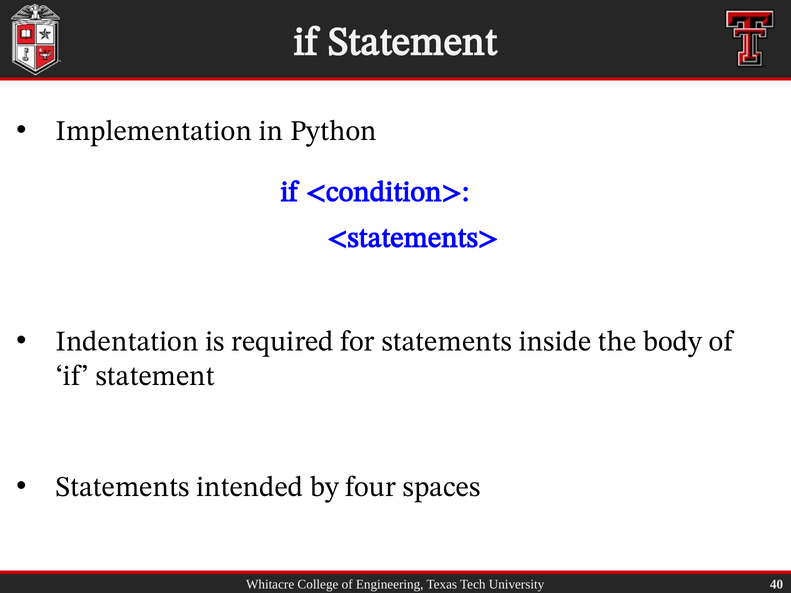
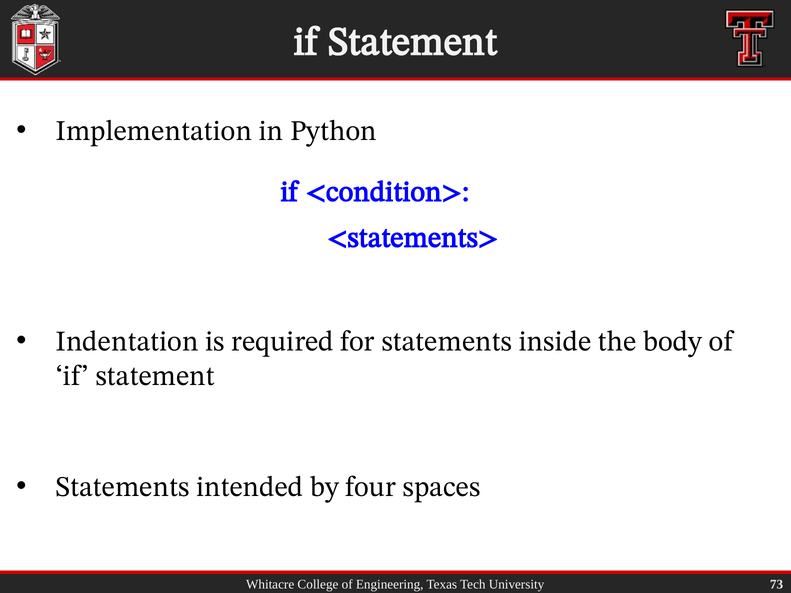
40: 40 -> 73 (777, 585)
